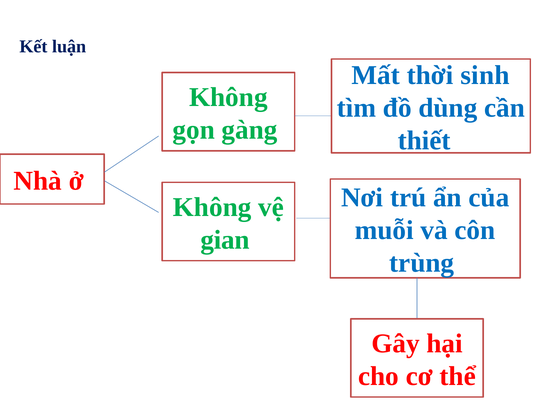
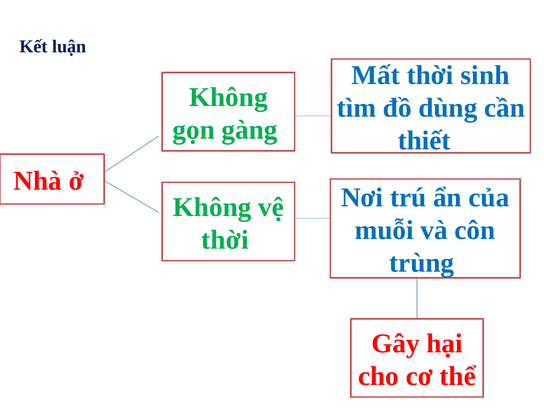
gian: gian -> thời (225, 240)
